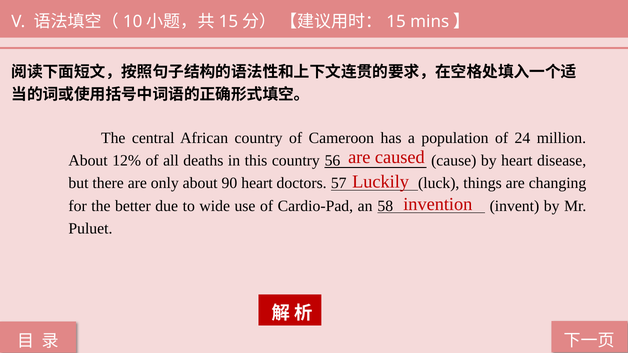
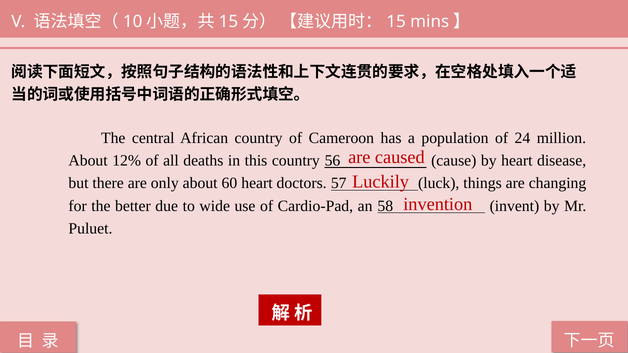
90: 90 -> 60 (229, 183)
